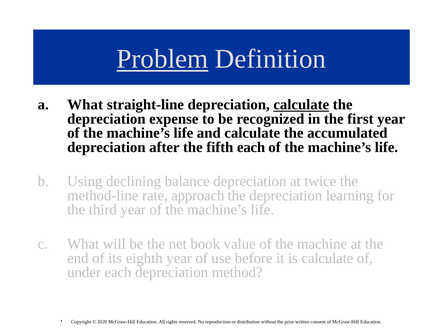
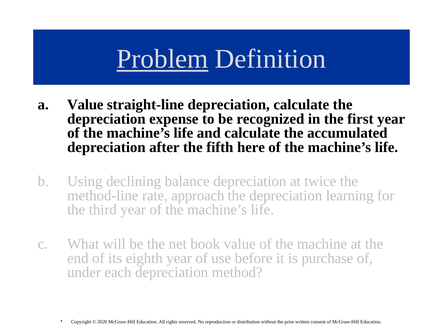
What: What -> Value (85, 105)
calculate underline: present -> none (301, 105)
fifth each: each -> here (251, 147)
is calculate: calculate -> purchase (327, 258)
